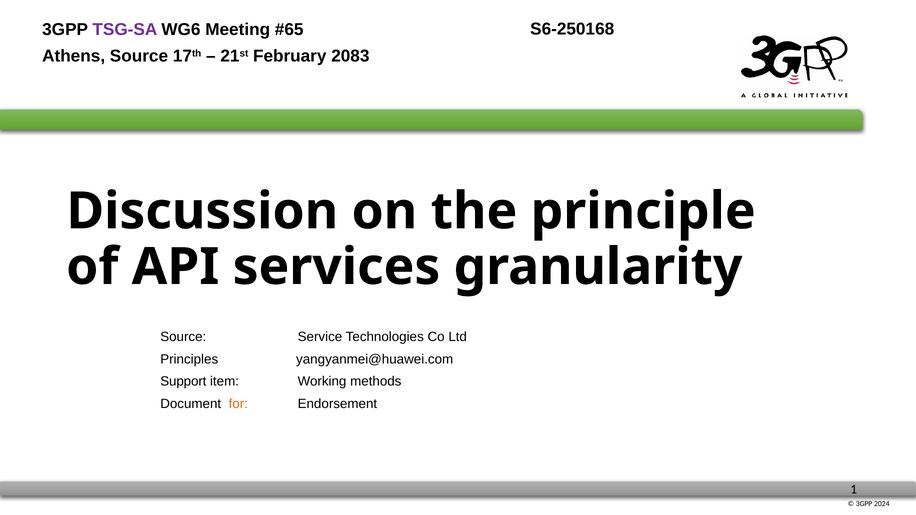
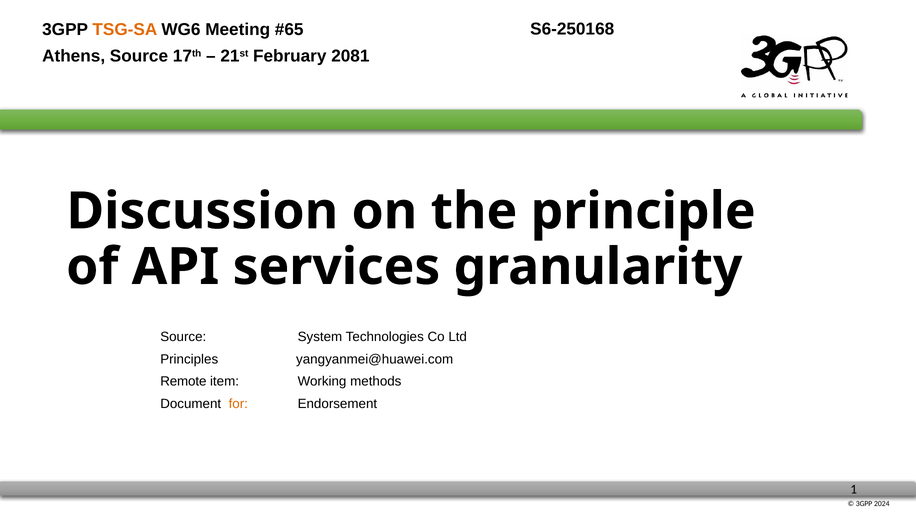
TSG-SA colour: purple -> orange (125, 30)
2083: 2083 -> 2081 (350, 56)
Service: Service -> System (320, 337)
Support: Support -> Remote (183, 382)
